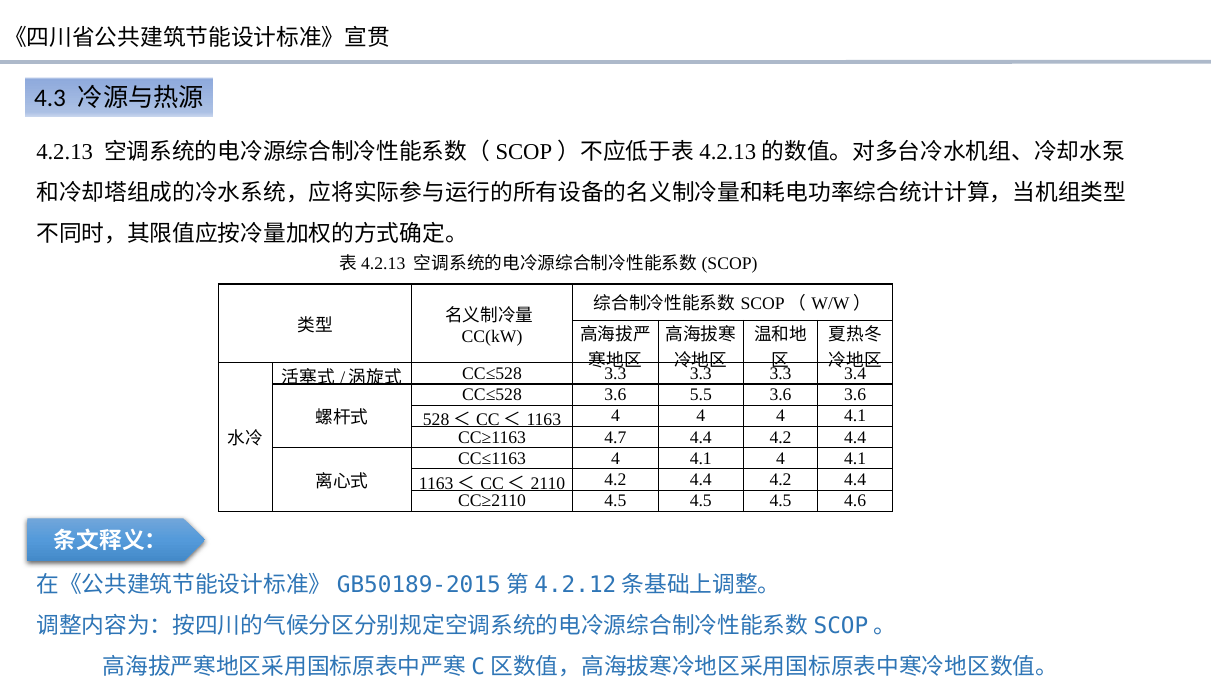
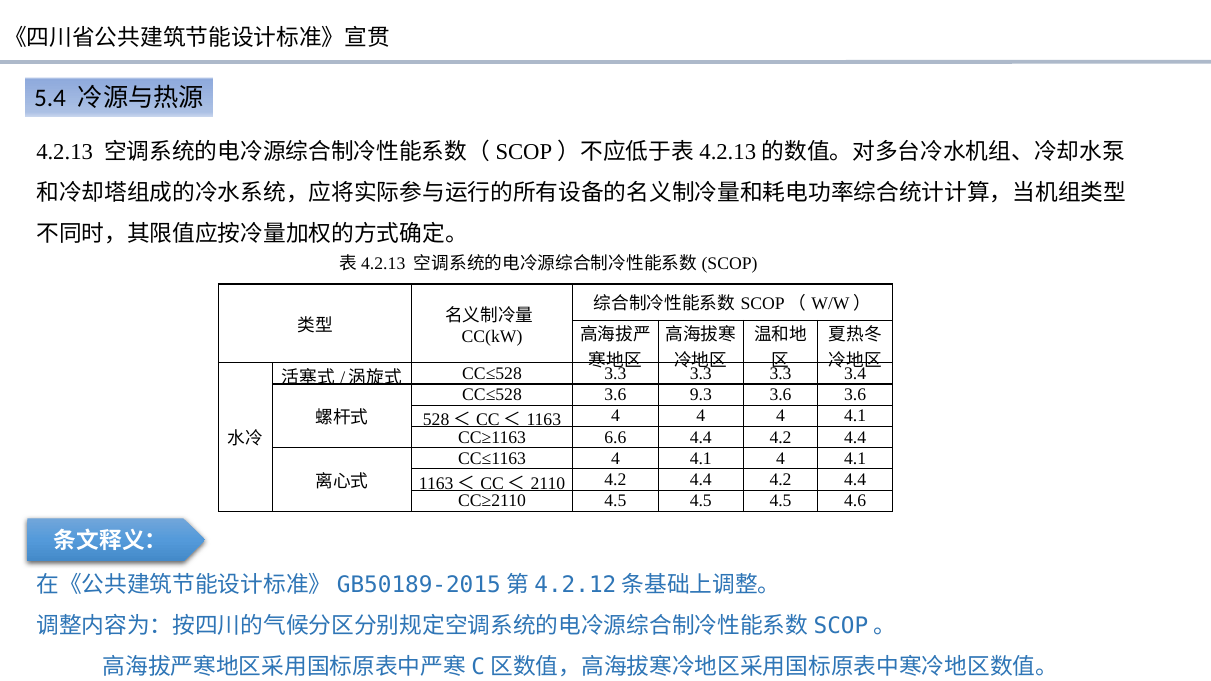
4.3: 4.3 -> 5.4 (50, 99)
5.5: 5.5 -> 9.3 (701, 395)
4.7: 4.7 -> 6.6 (615, 437)
